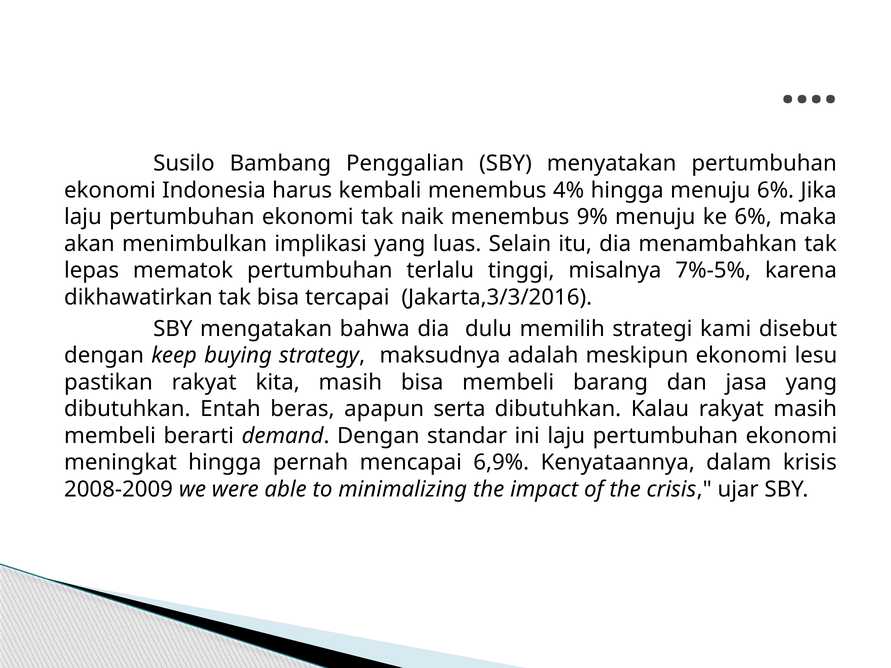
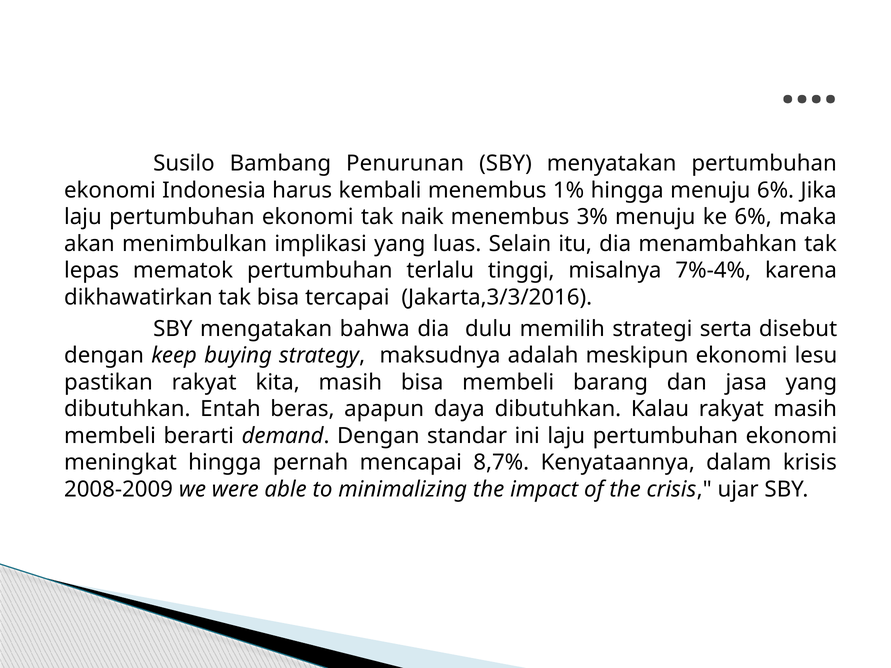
Penggalian: Penggalian -> Penurunan (405, 164)
4%: 4% -> 1% (569, 190)
9%: 9% -> 3% (592, 217)
7%-5%: 7%-5% -> 7%-4% (713, 271)
kami: kami -> serta (726, 329)
serta: serta -> daya (459, 409)
6,9%: 6,9% -> 8,7% (501, 463)
